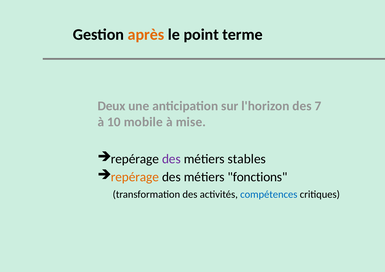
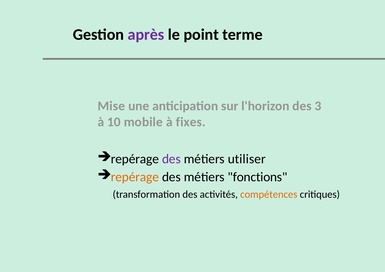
après colour: orange -> purple (146, 34)
Deux: Deux -> Mise (111, 106)
7: 7 -> 3 (318, 106)
mise: mise -> fixes (191, 122)
stables: stables -> utiliser (247, 159)
compétences colour: blue -> orange (269, 194)
